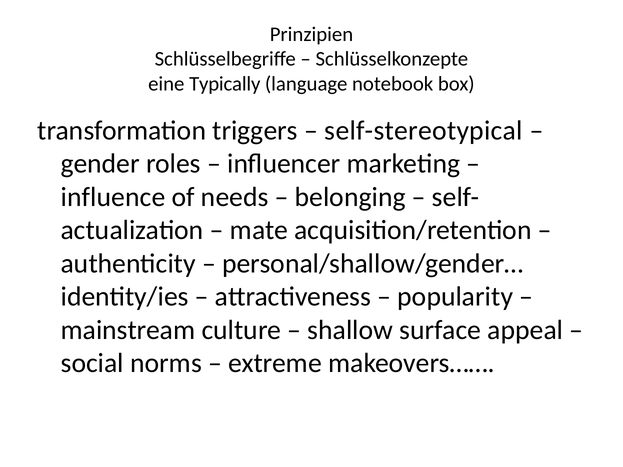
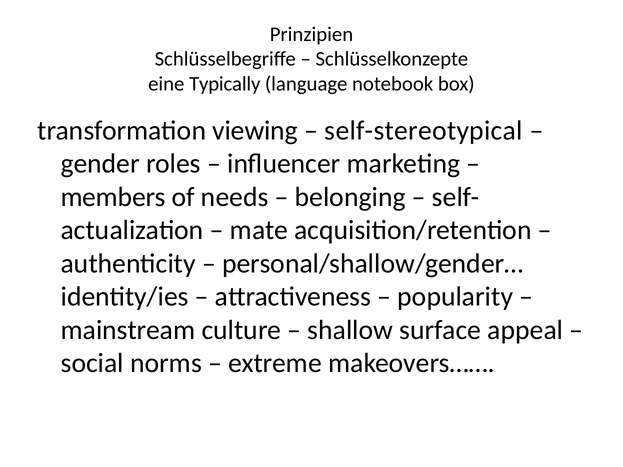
triggers: triggers -> viewing (255, 131)
influence: influence -> members (113, 197)
